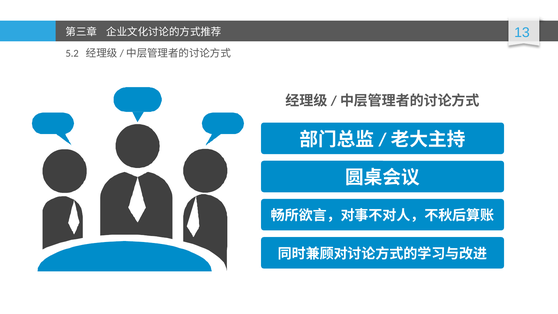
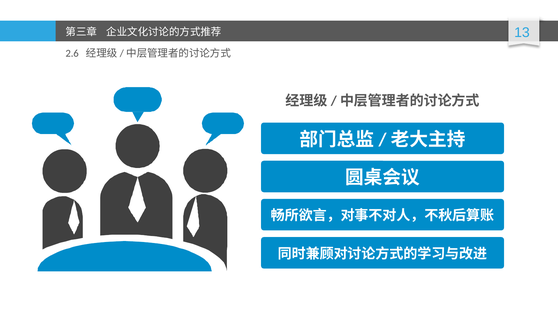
5.2: 5.2 -> 2.6 (72, 53)
